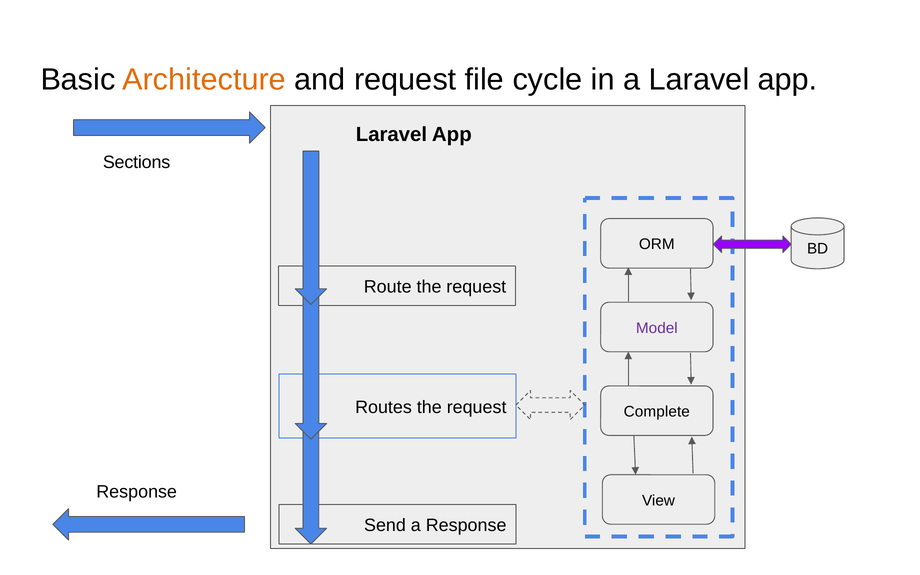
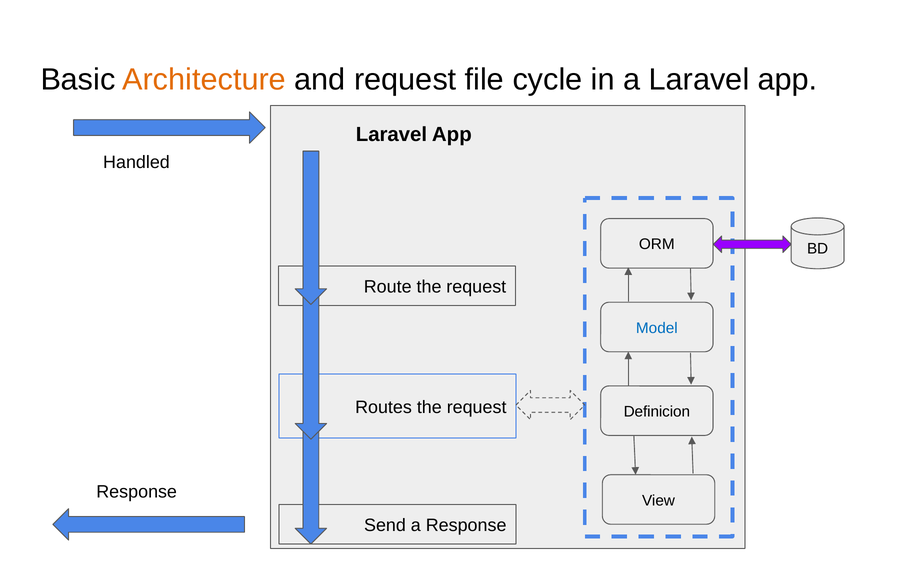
Sections: Sections -> Handled (136, 162)
Model colour: purple -> blue (657, 328)
Complete: Complete -> Definicion (657, 412)
